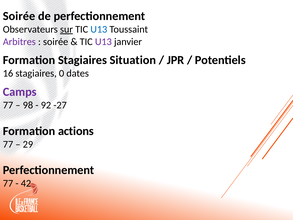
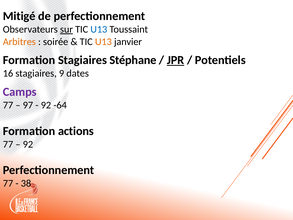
Soirée: Soirée -> Mitigé (19, 16)
Arbitres colour: purple -> orange (19, 42)
U13 colour: purple -> orange (103, 42)
Situation: Situation -> Stéphane (133, 60)
JPR underline: none -> present (176, 60)
0: 0 -> 9 (62, 73)
98: 98 -> 97 (28, 105)
-27: -27 -> -64 (60, 105)
29: 29 -> 92 (28, 144)
42: 42 -> 38 (26, 183)
